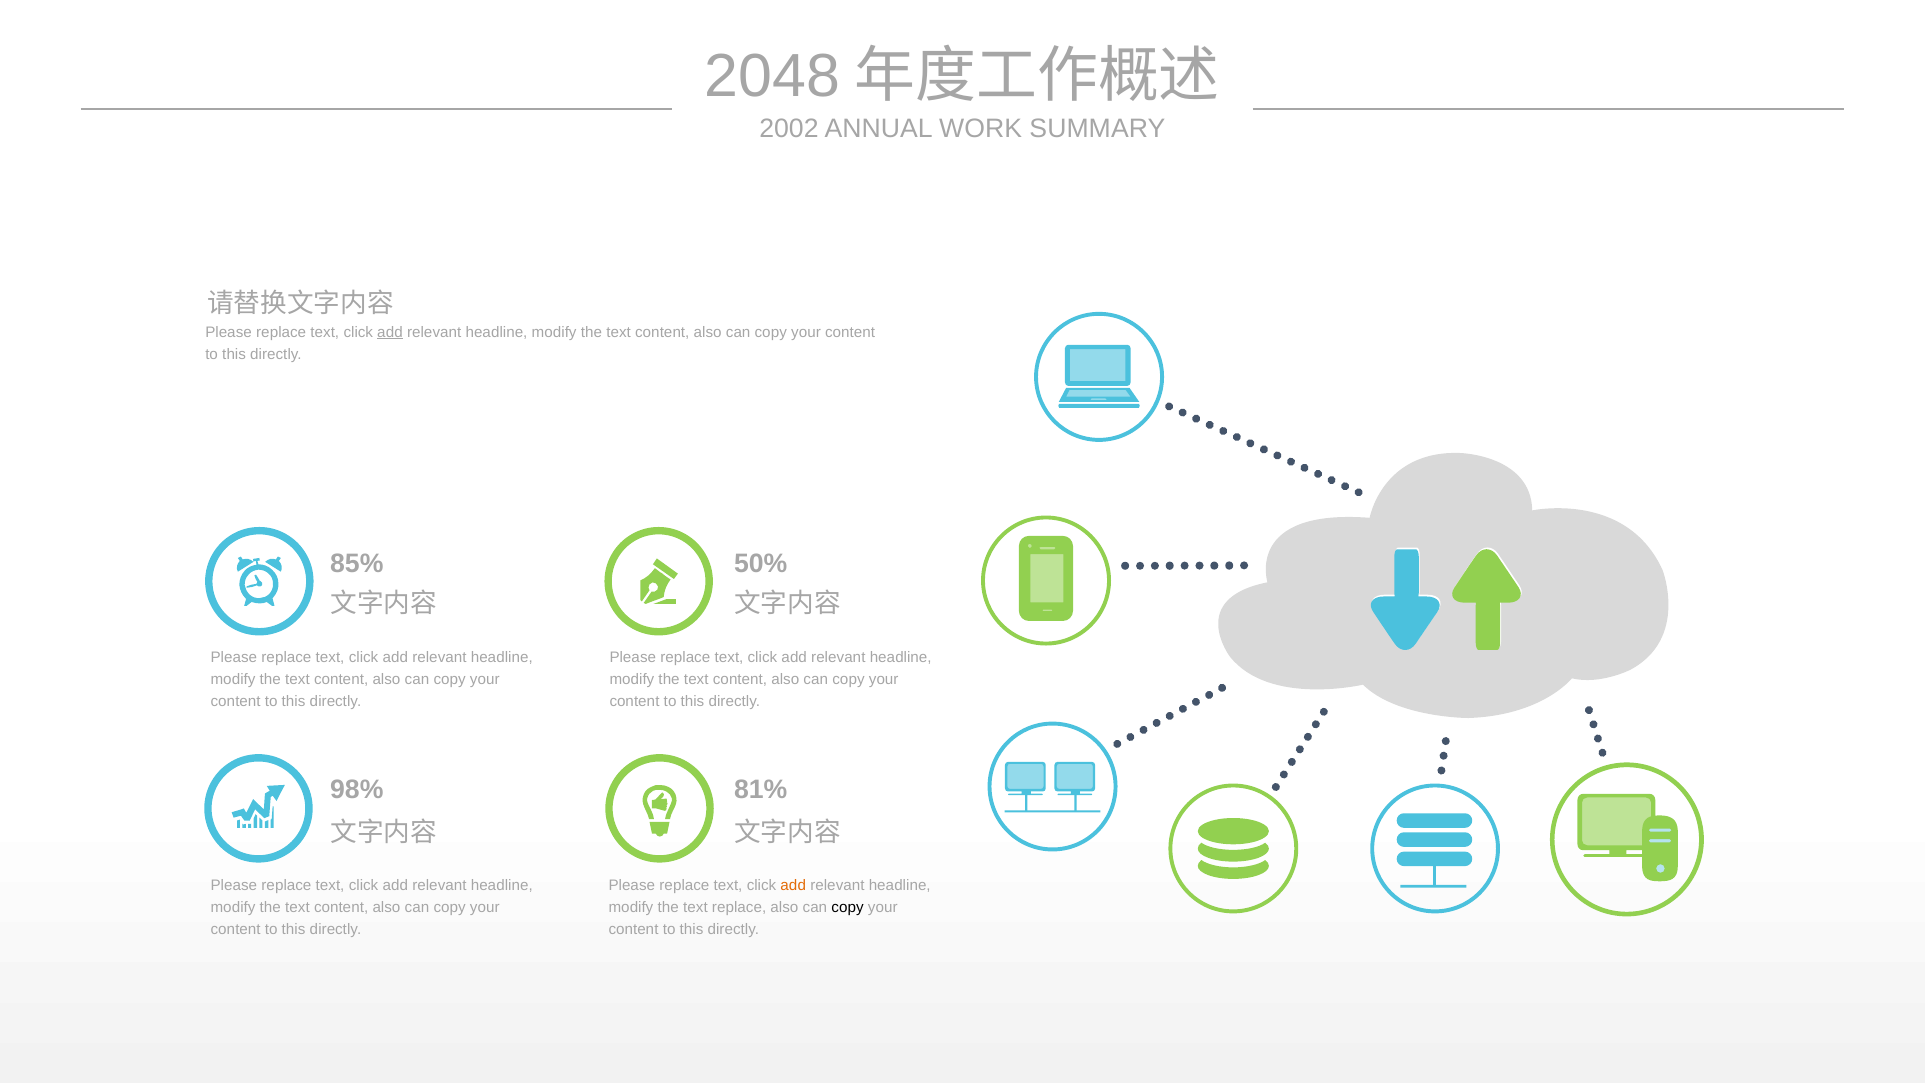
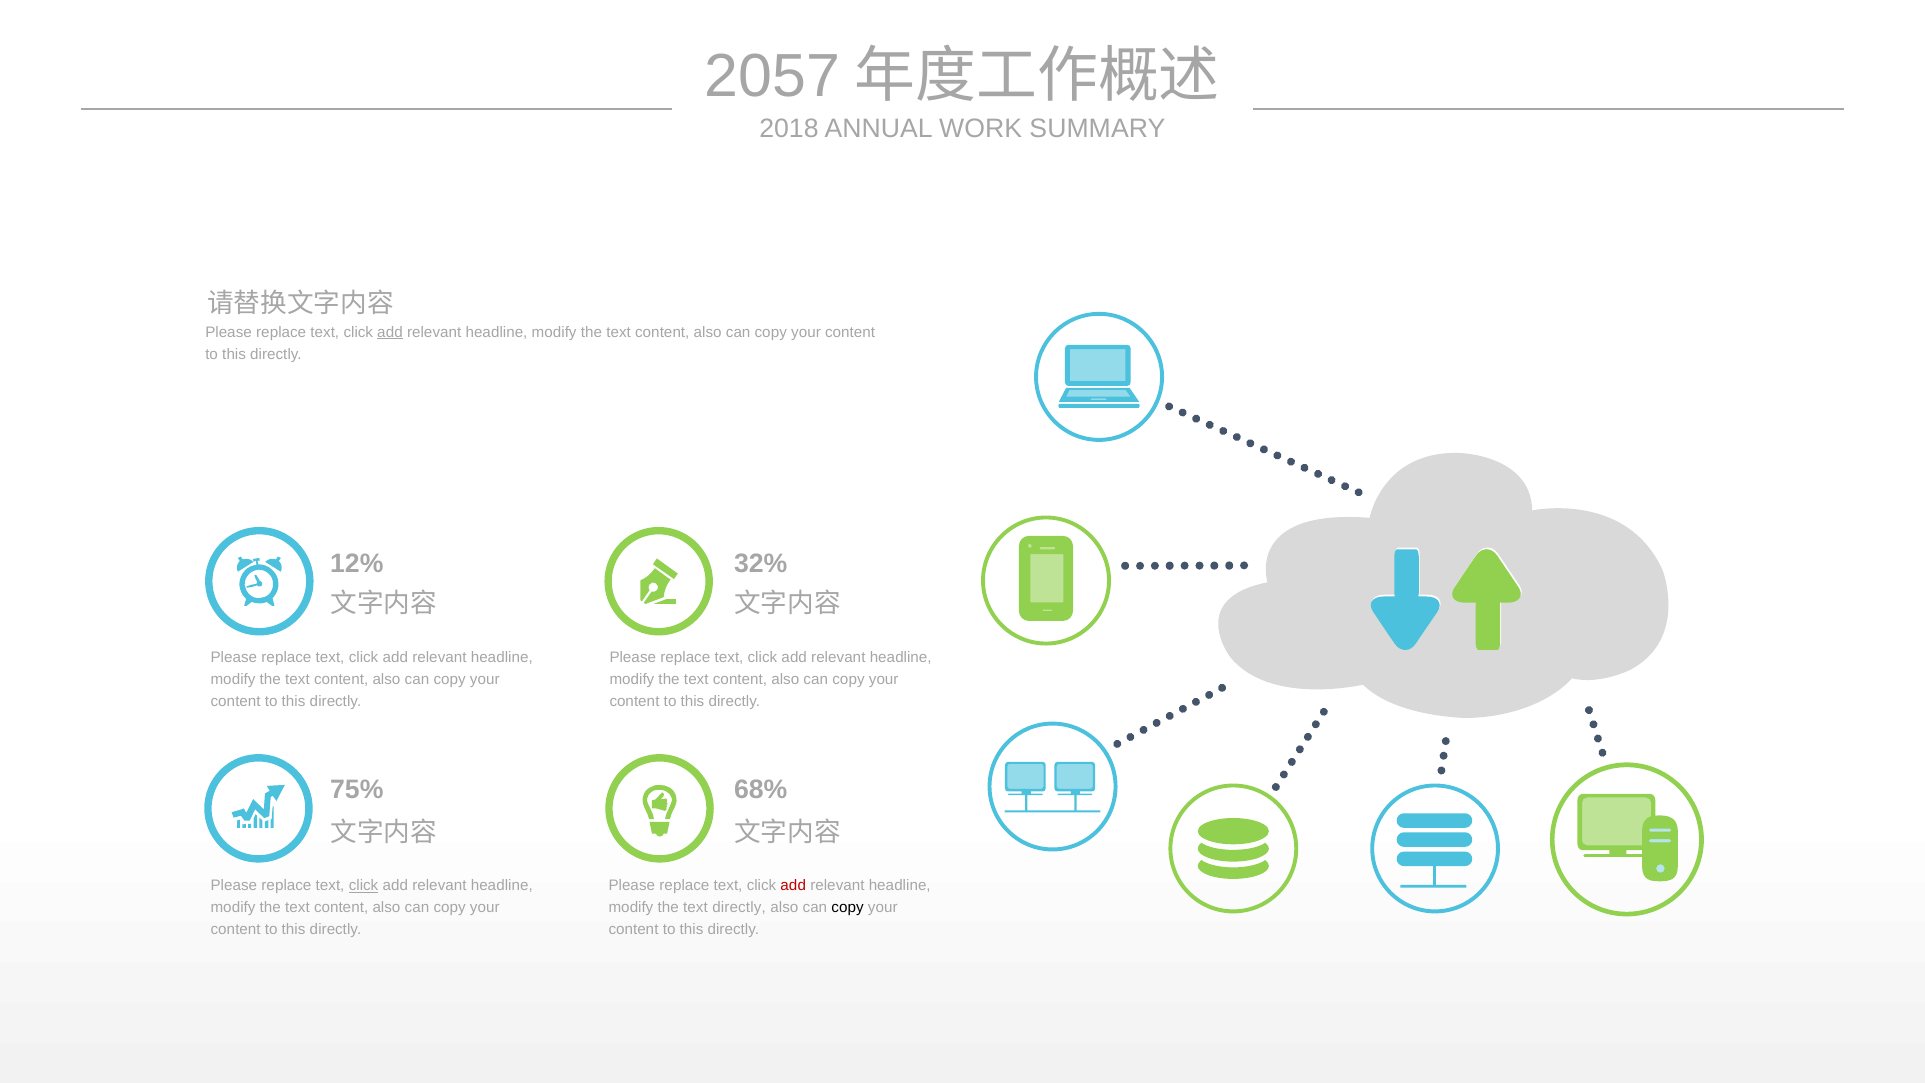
2048: 2048 -> 2057 (772, 76)
2002: 2002 -> 2018 (789, 129)
85%: 85% -> 12% (357, 564)
50%: 50% -> 32% (761, 564)
98%: 98% -> 75% (357, 790)
81%: 81% -> 68% (761, 790)
click underline: none -> present (364, 886)
add colour: orange -> red (793, 886)
text replace: replace -> directly (739, 907)
